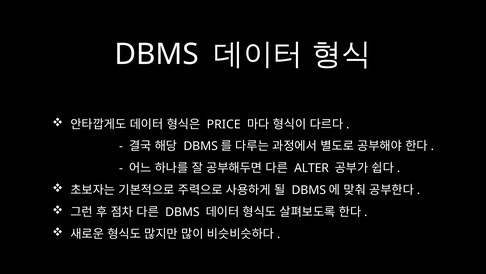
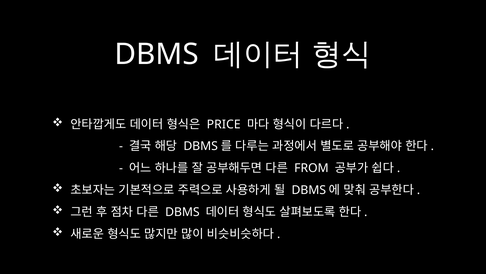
ALTER: ALTER -> FROM (311, 168)
